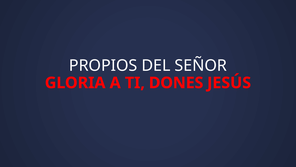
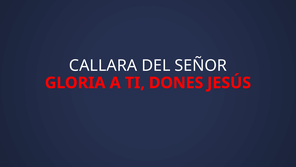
PROPIOS: PROPIOS -> CALLARA (103, 65)
